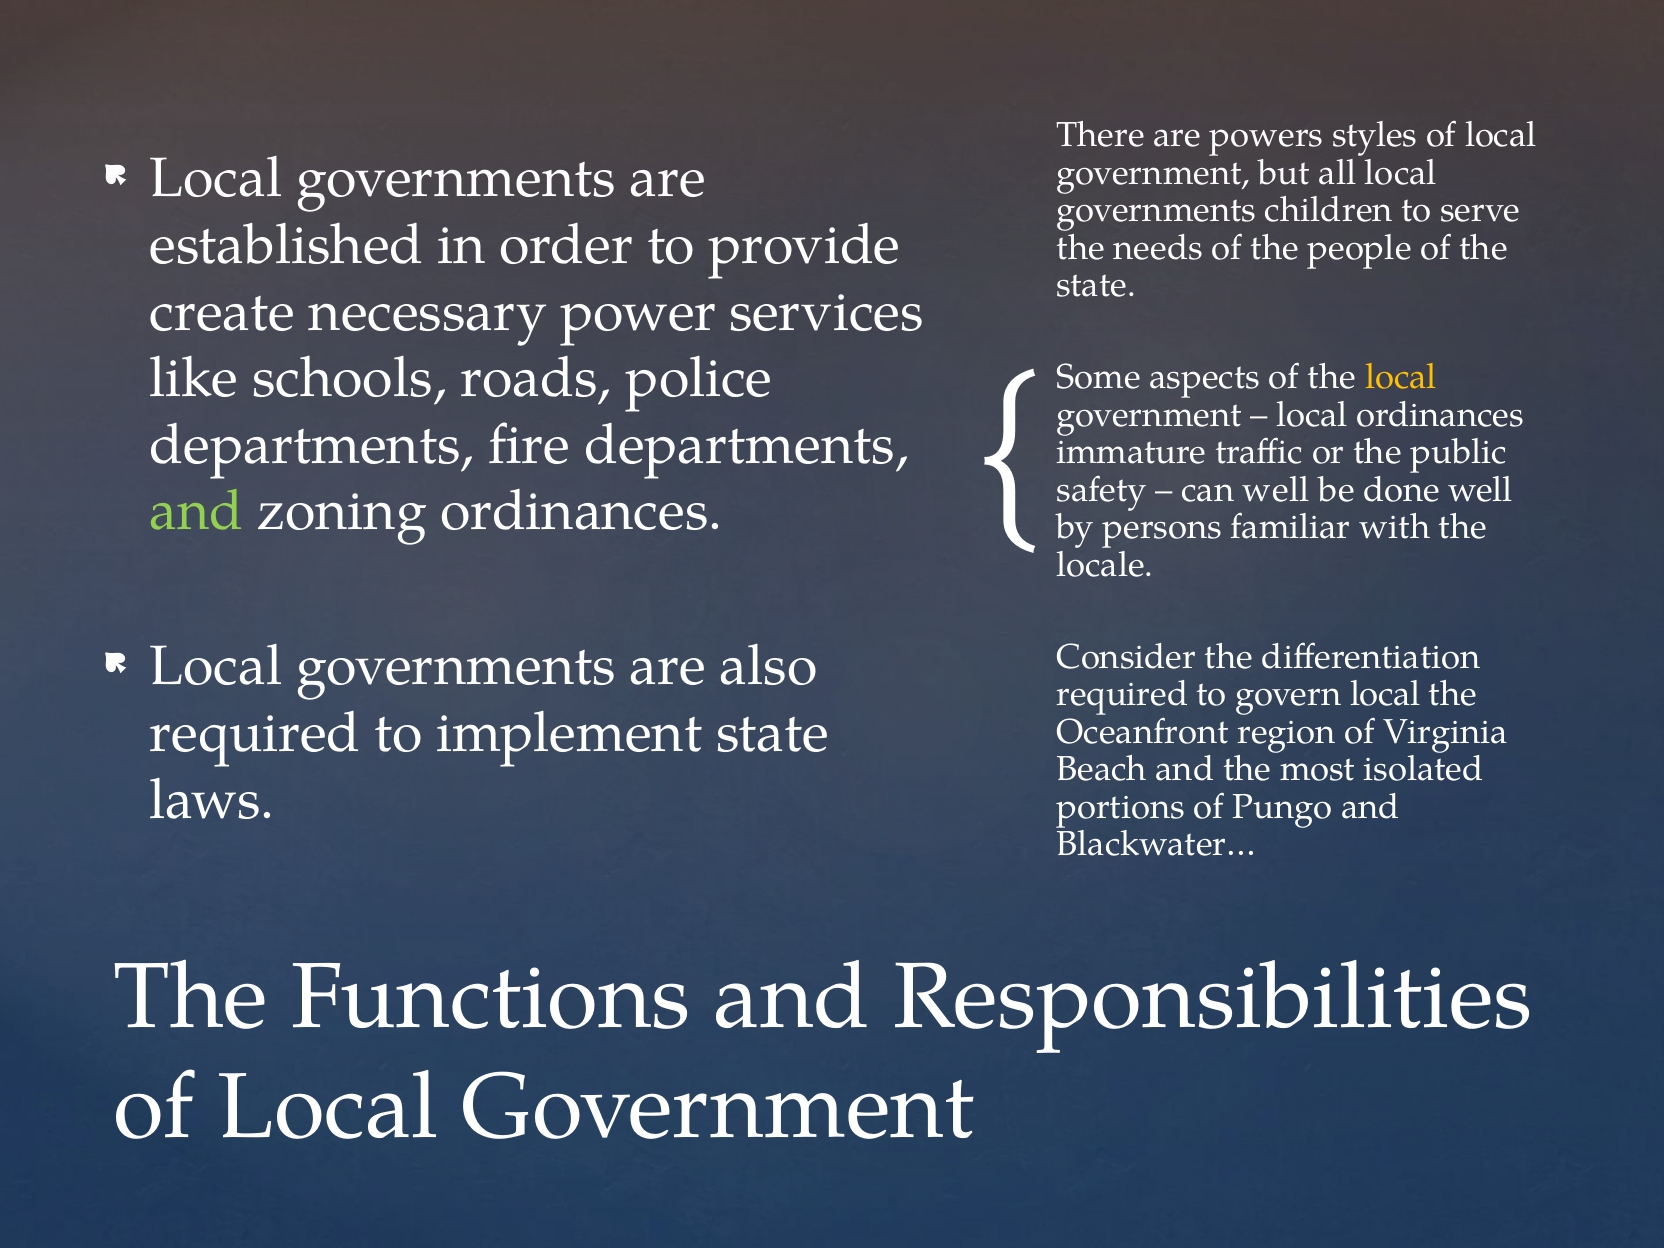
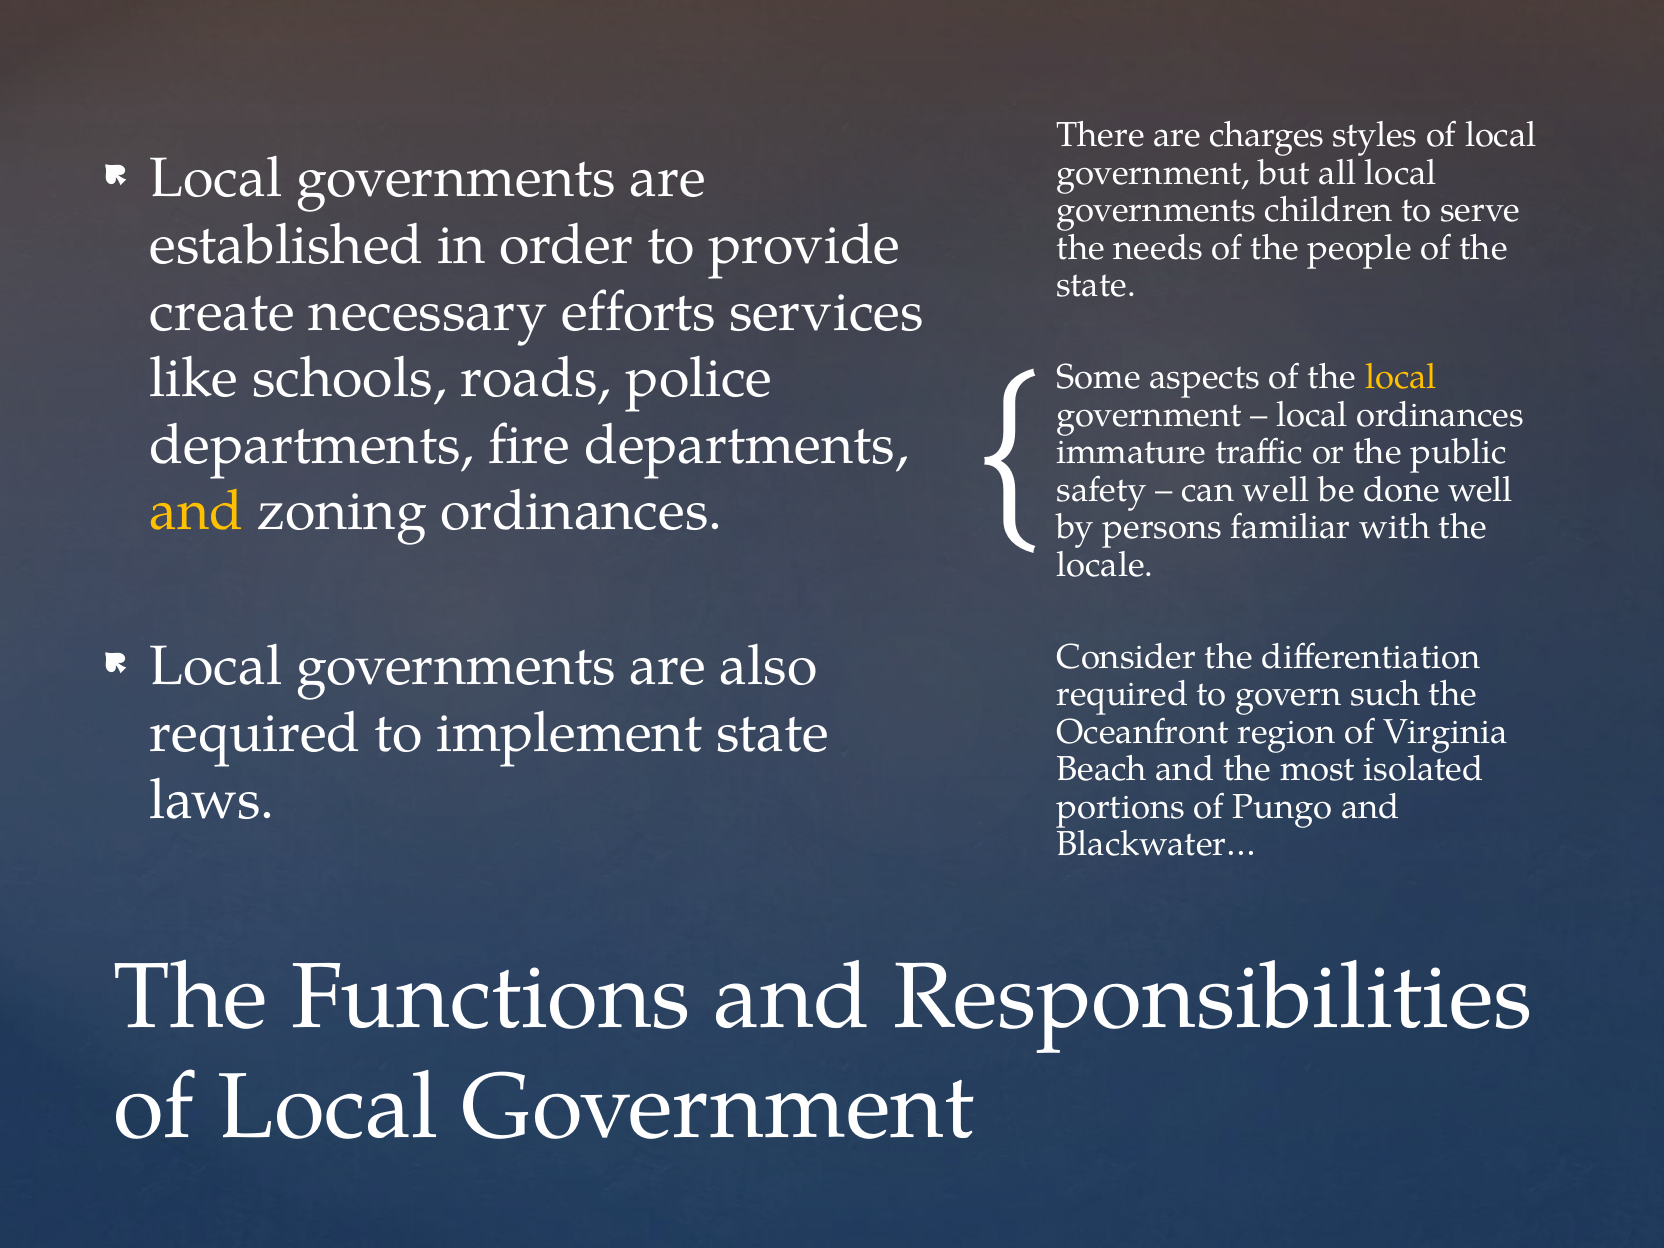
powers: powers -> charges (1267, 135)
power: power -> efforts (638, 312)
and colour: light green -> yellow (197, 511)
govern local: local -> such (1385, 695)
